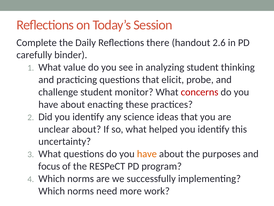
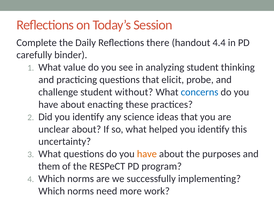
2.6: 2.6 -> 4.4 (219, 43)
monitor: monitor -> without (134, 92)
concerns colour: red -> blue (200, 92)
focus: focus -> them (49, 166)
